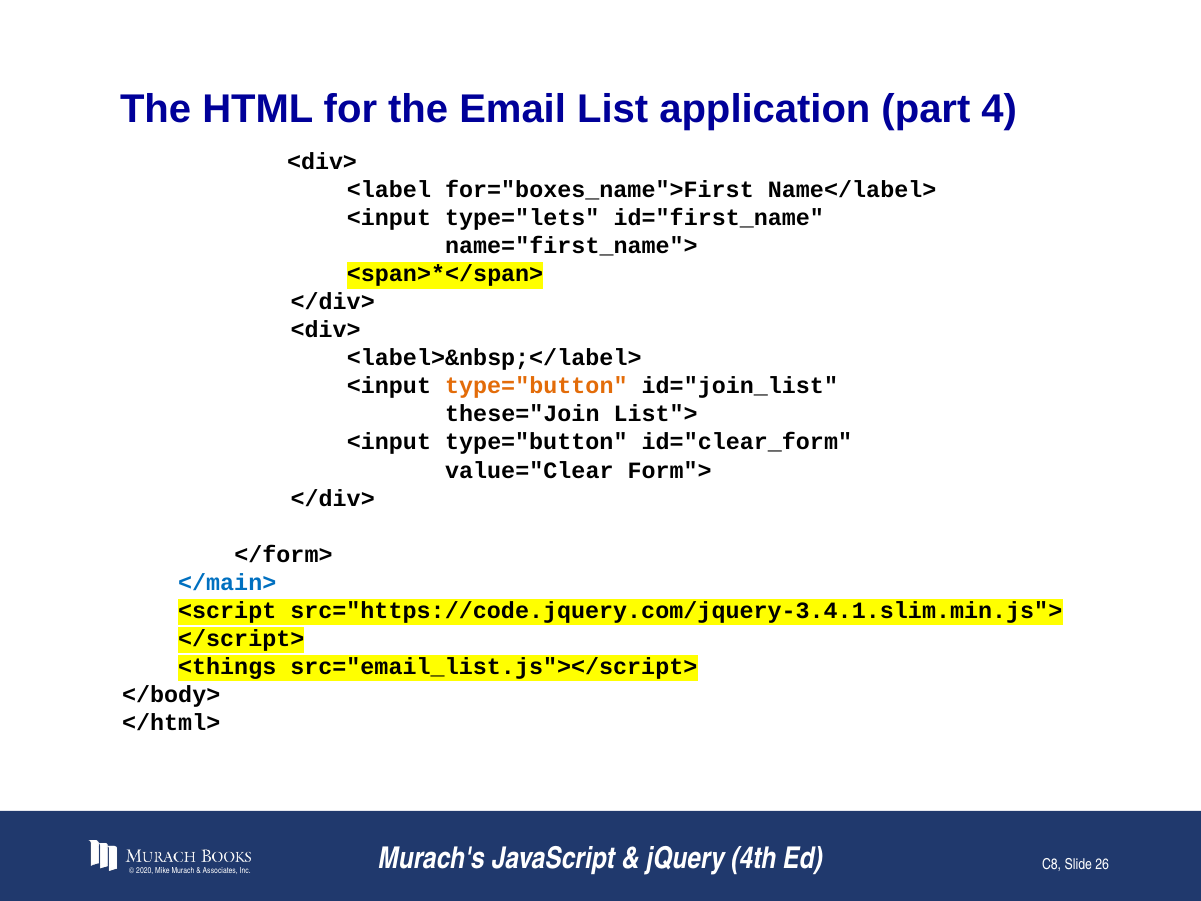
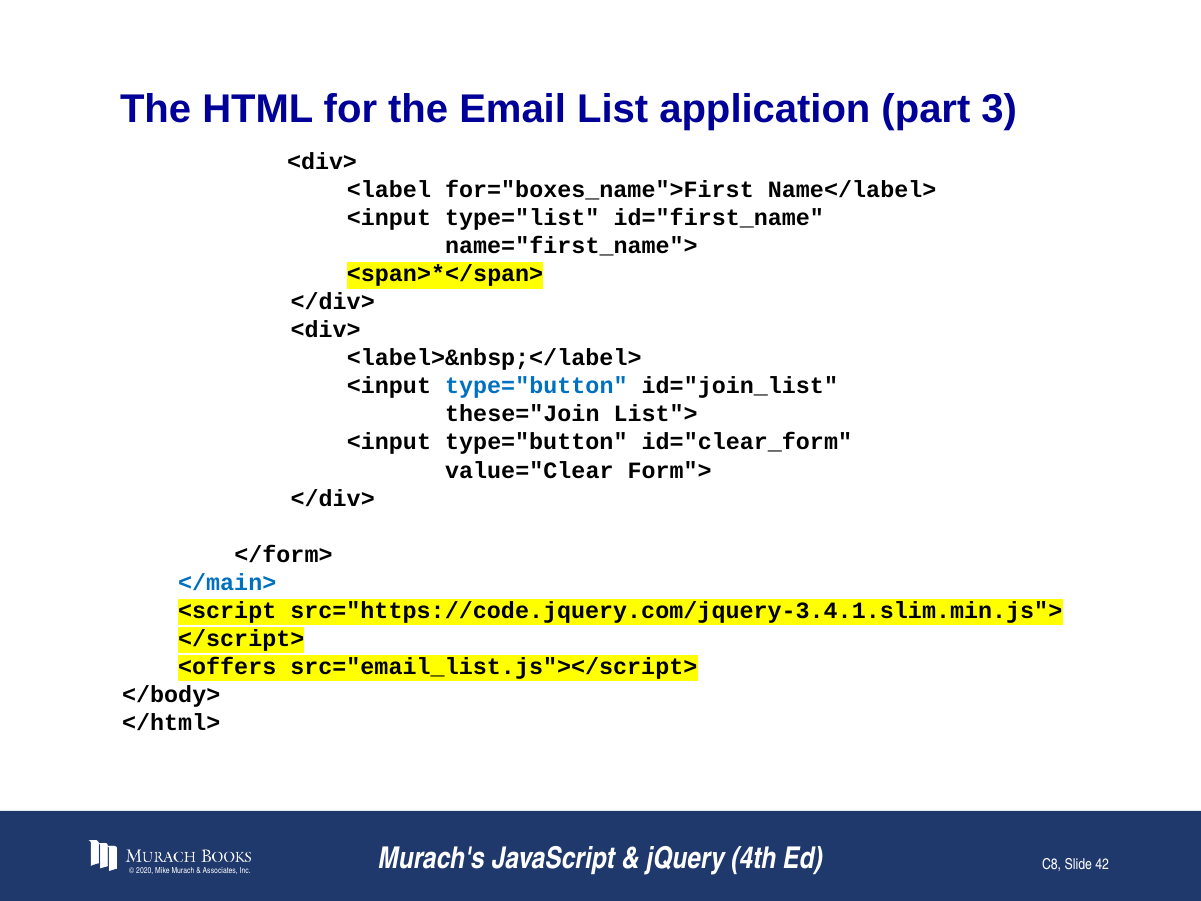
4: 4 -> 3 (999, 109)
type="lets: type="lets -> type="list (522, 218)
type="button colour: orange -> blue (536, 386)
<things: <things -> <offers (227, 666)
26: 26 -> 42 (1102, 864)
